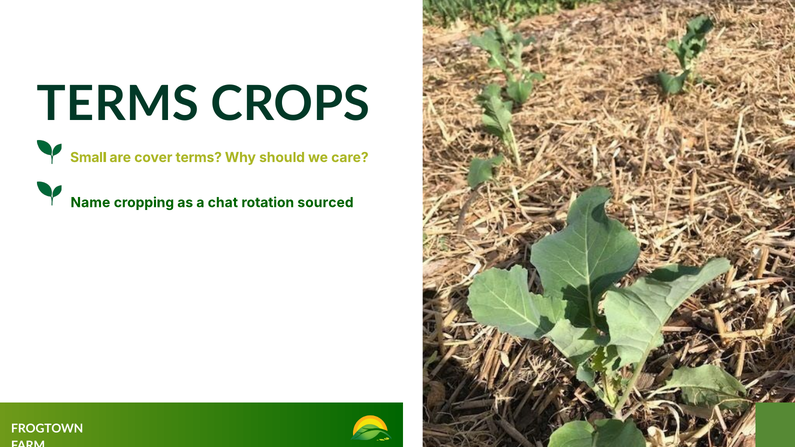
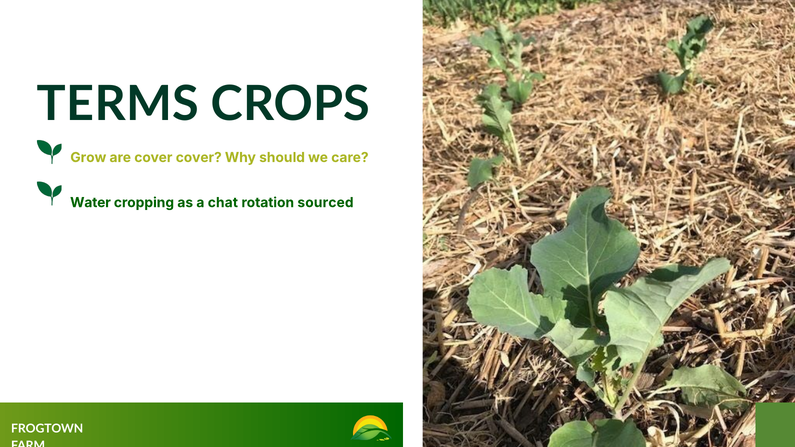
Small: Small -> Grow (88, 158)
cover terms: terms -> cover (199, 158)
Name: Name -> Water (91, 203)
